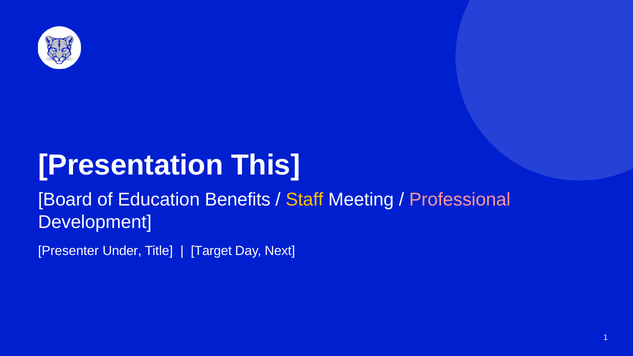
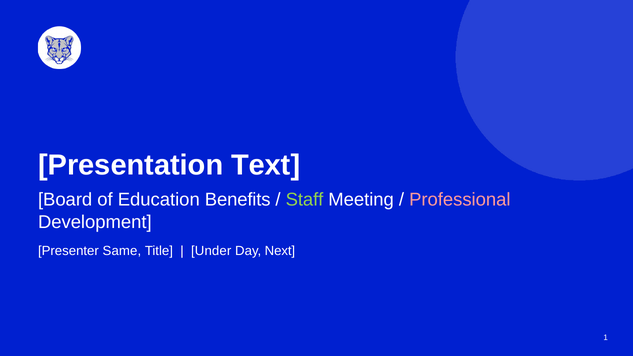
This: This -> Text (266, 165)
Staff colour: yellow -> light green (304, 200)
Under: Under -> Same (122, 251)
Target: Target -> Under (211, 251)
